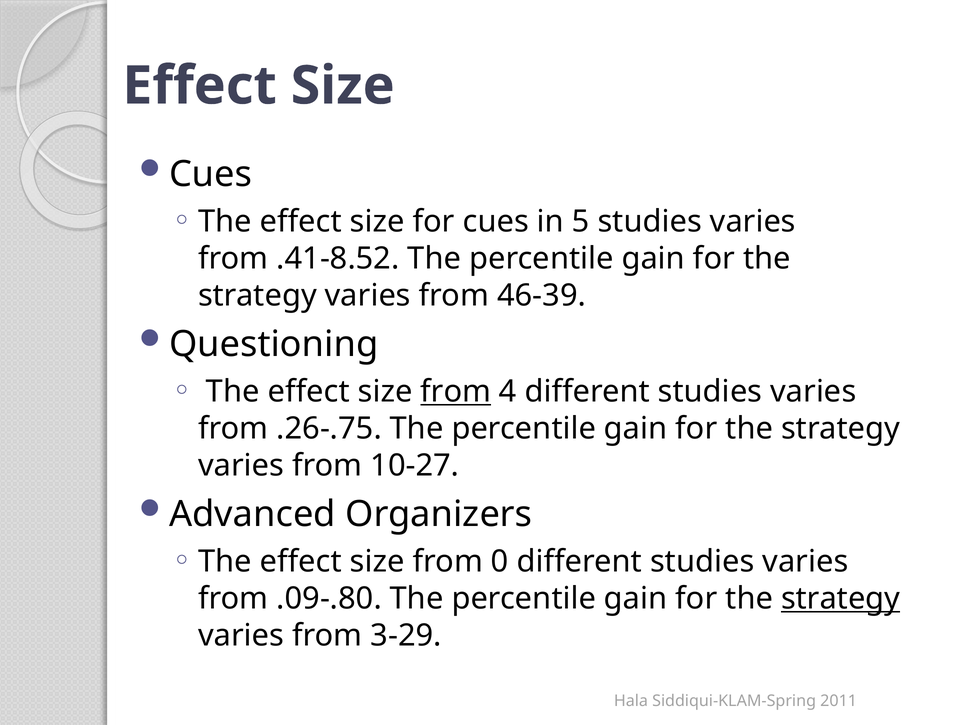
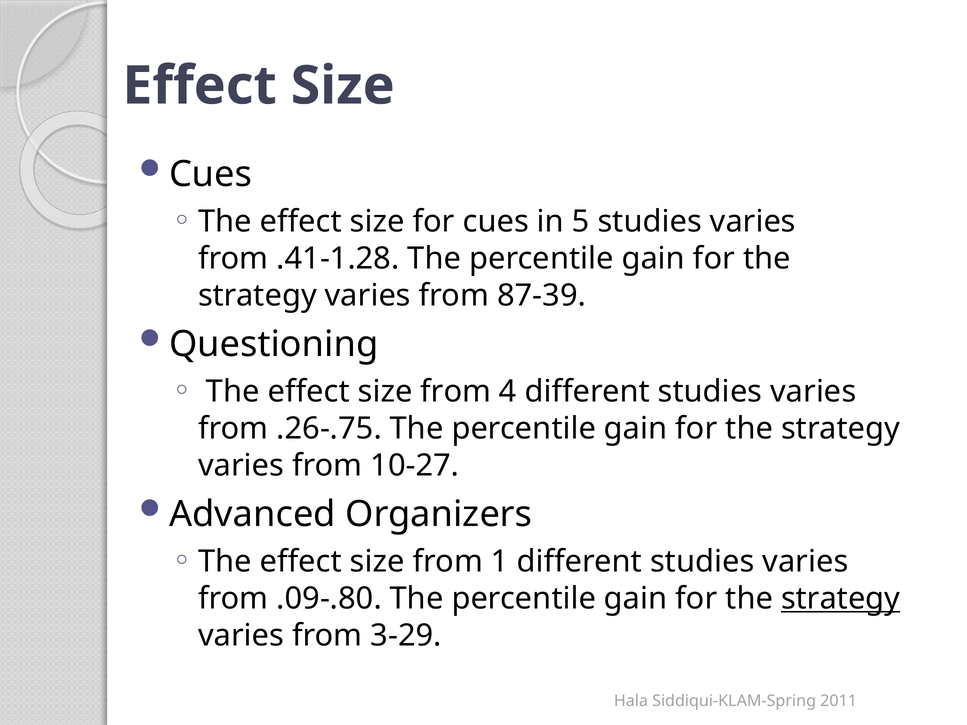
.41-8.52: .41-8.52 -> .41-1.28 (338, 258)
46-39: 46-39 -> 87-39 (542, 296)
from underline: present -> none (456, 392)
0: 0 -> 1 (500, 562)
